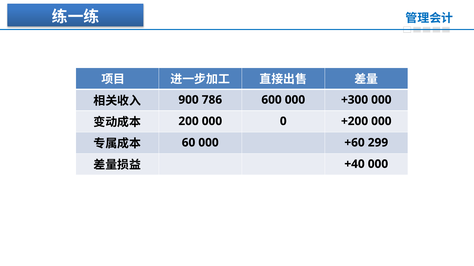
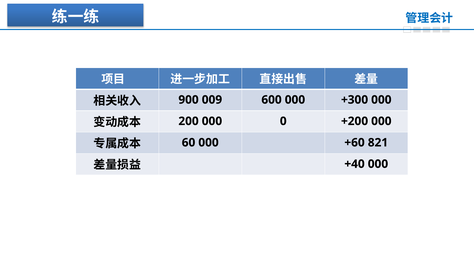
786: 786 -> 009 (212, 100)
299: 299 -> 821 (378, 143)
